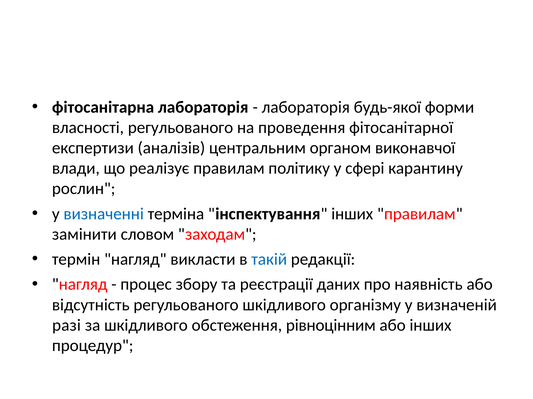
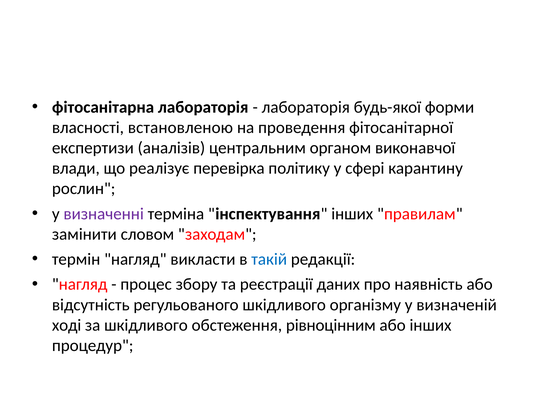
власності регульованого: регульованого -> встановленою (180, 128)
реалізує правилам: правилам -> перевірка (229, 169)
визначенні colour: blue -> purple (104, 214)
разі: разі -> ході (67, 326)
